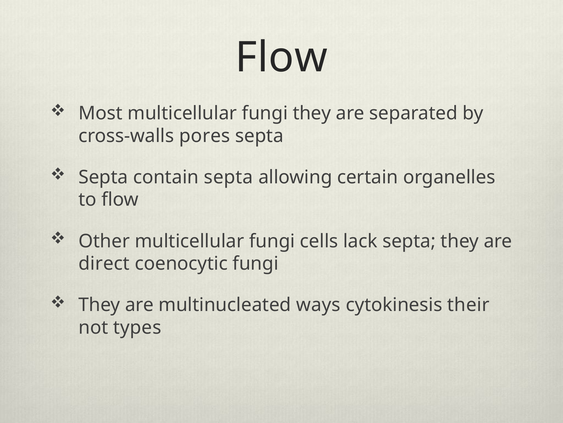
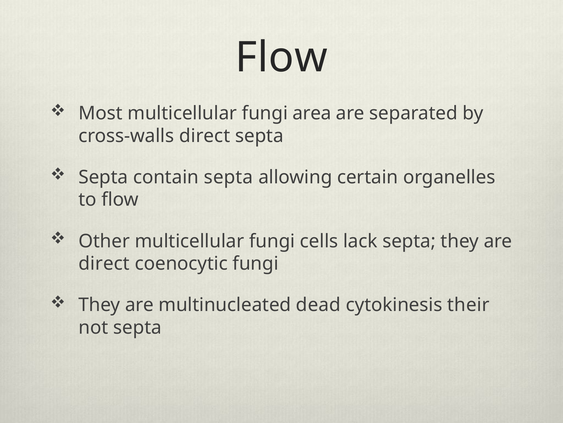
fungi they: they -> area (312, 113)
cross-walls pores: pores -> direct (205, 136)
ways: ways -> dead (318, 305)
not types: types -> septa (137, 327)
